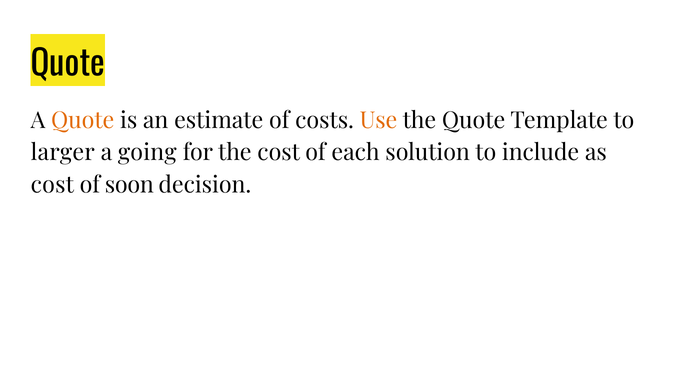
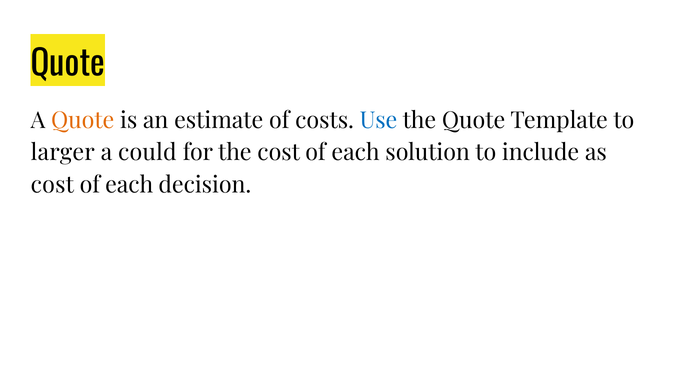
Use colour: orange -> blue (378, 121)
going: going -> could (147, 153)
soon: soon -> each (129, 185)
